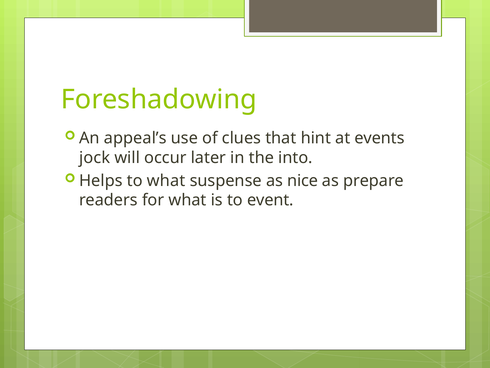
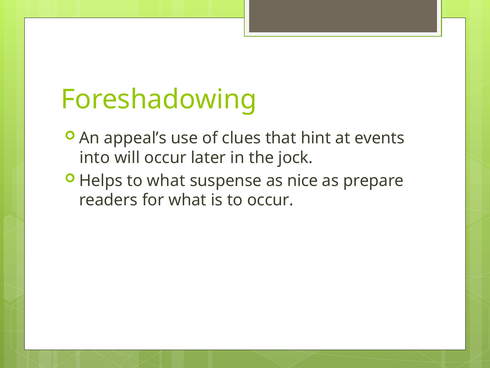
jock: jock -> into (95, 158)
into: into -> jock (296, 158)
to event: event -> occur (270, 200)
